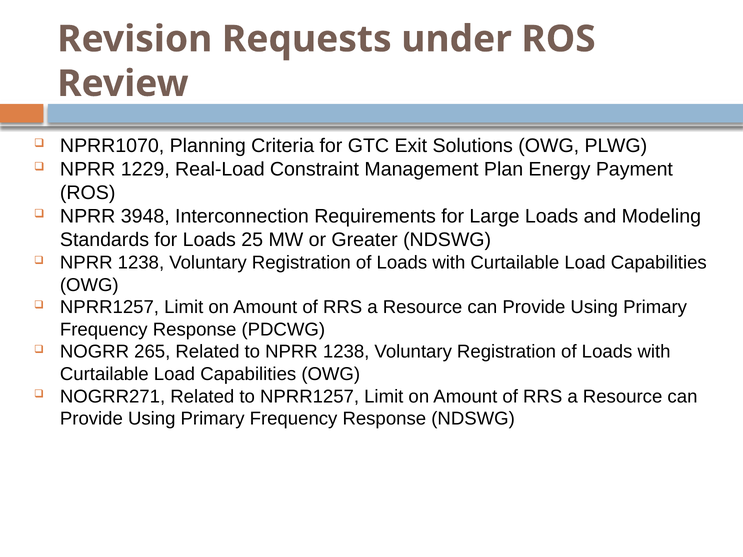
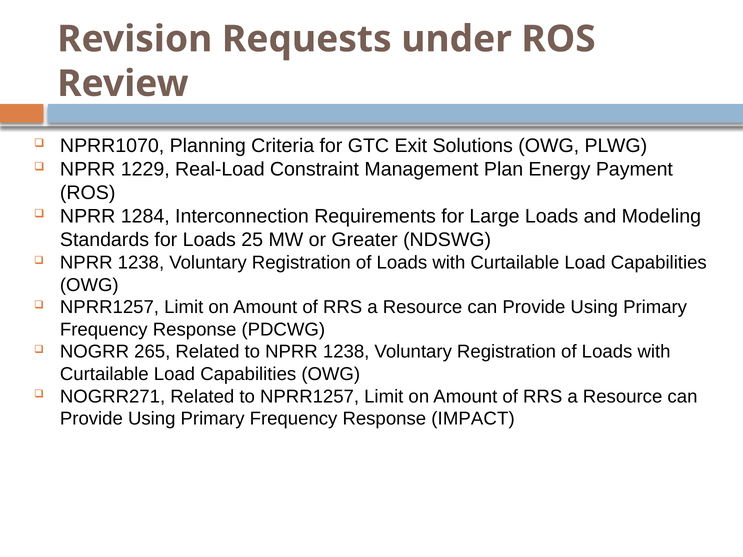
3948: 3948 -> 1284 (145, 216)
Response NDSWG: NDSWG -> IMPACT (473, 419)
